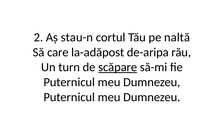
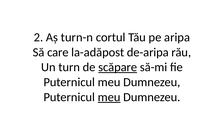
stau-n: stau-n -> turn-n (77, 37)
naltă: naltă -> aripa (177, 37)
meu underline: none -> present (109, 97)
